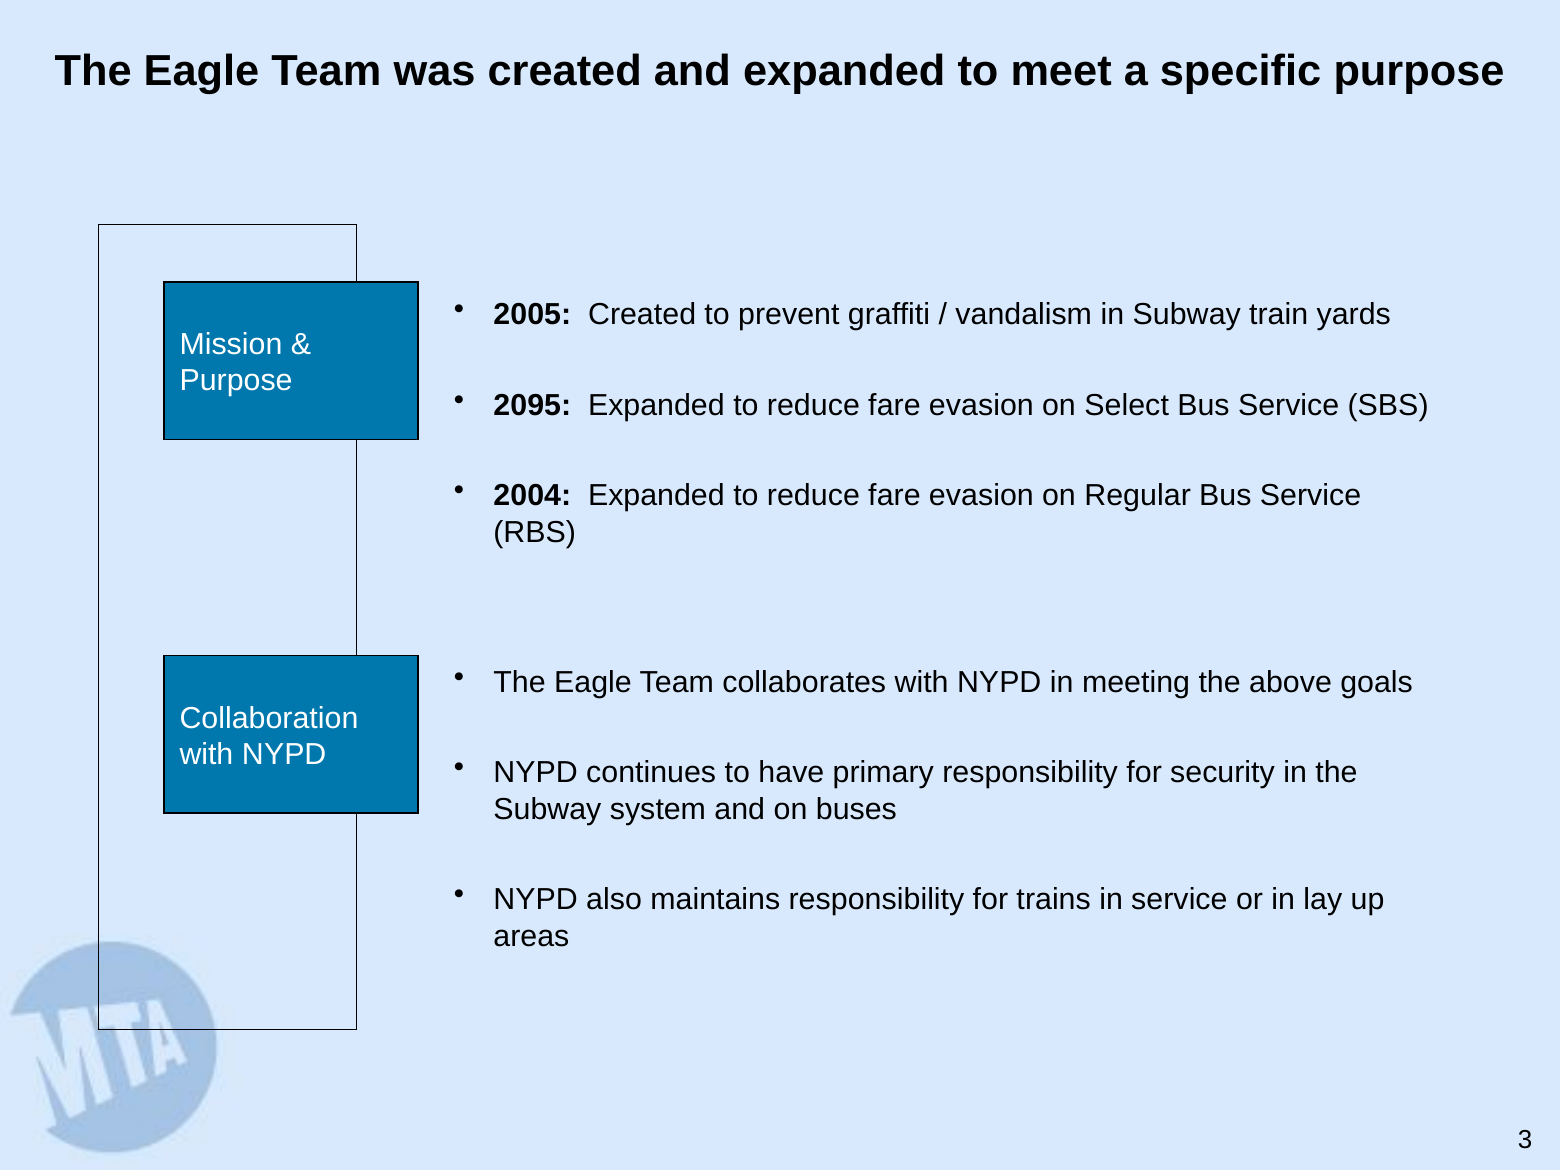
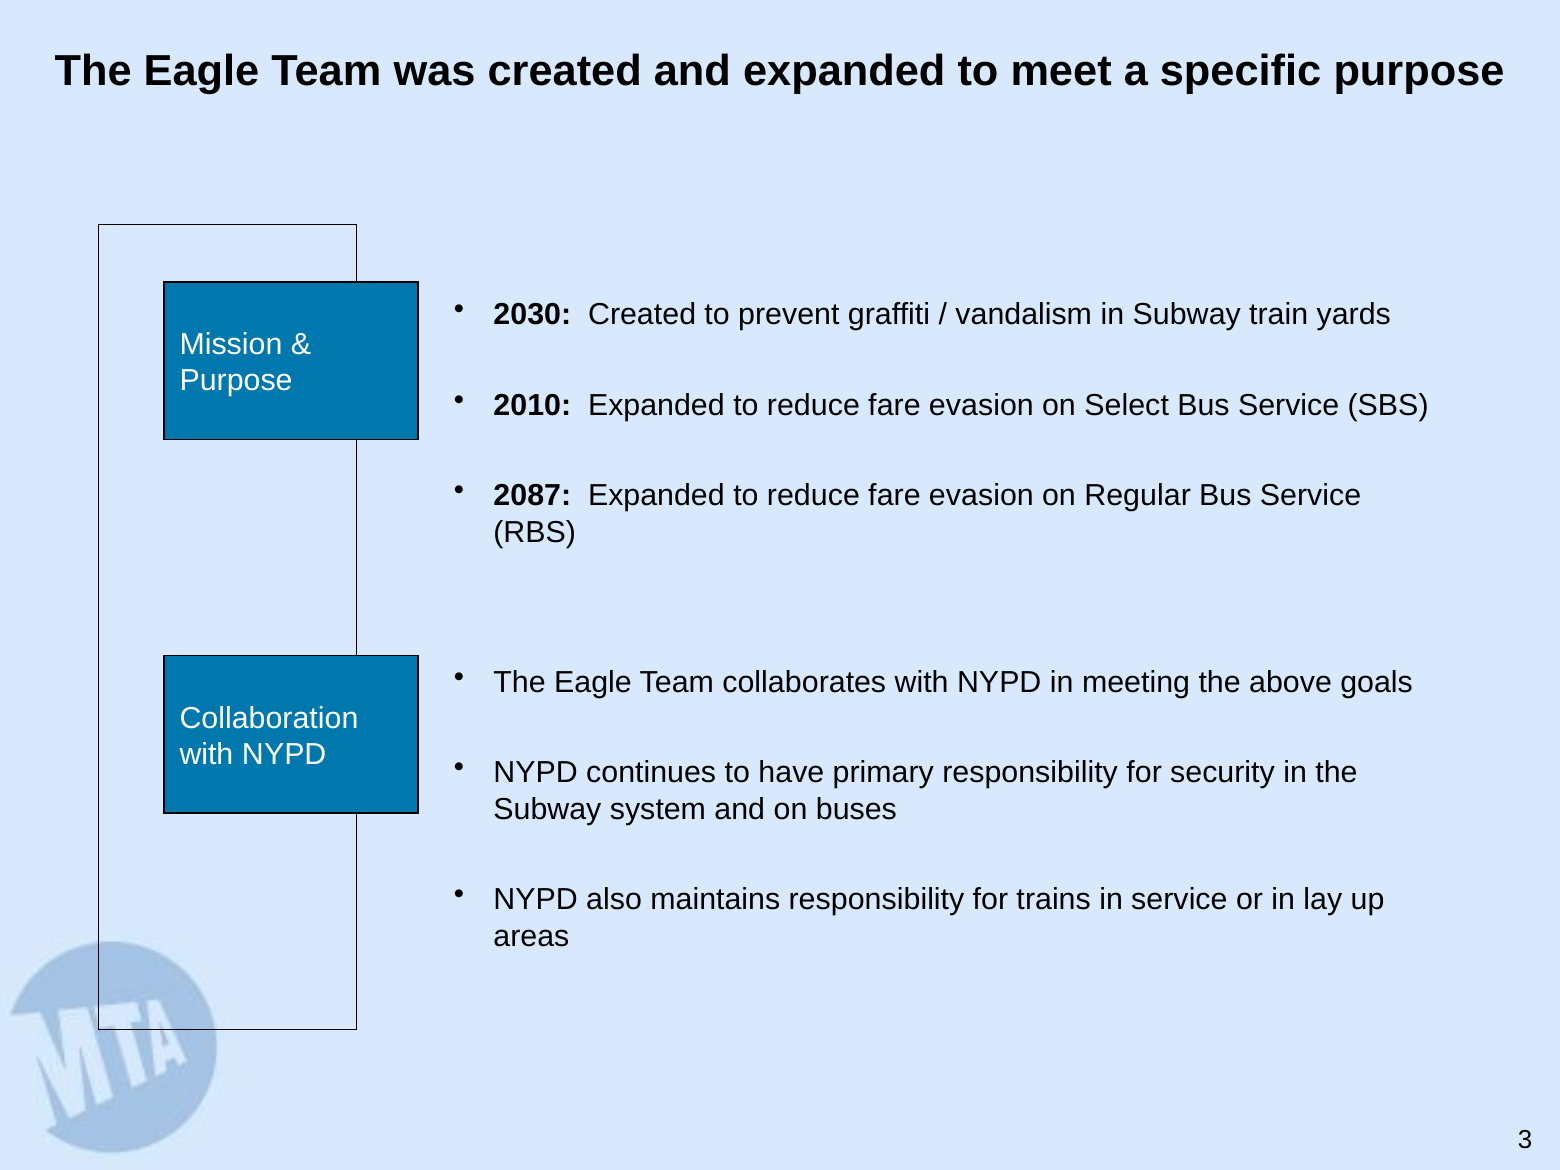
2005: 2005 -> 2030 (532, 315)
2095: 2095 -> 2010 (532, 405)
2004: 2004 -> 2087 (532, 496)
